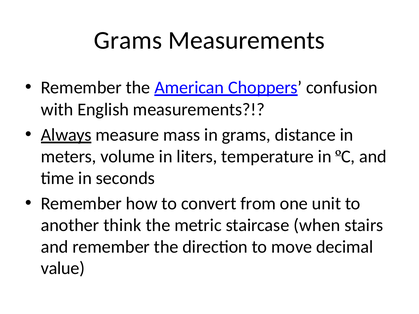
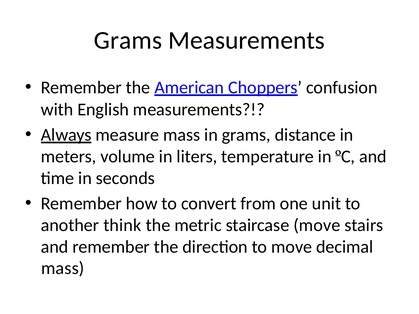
staircase when: when -> move (317, 225)
value: value -> mass (63, 269)
